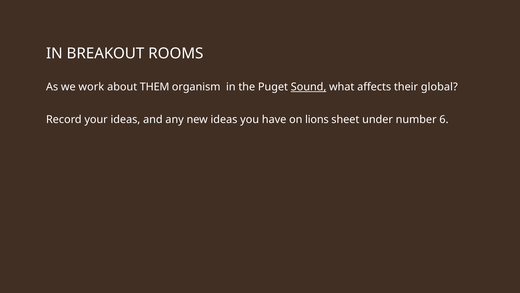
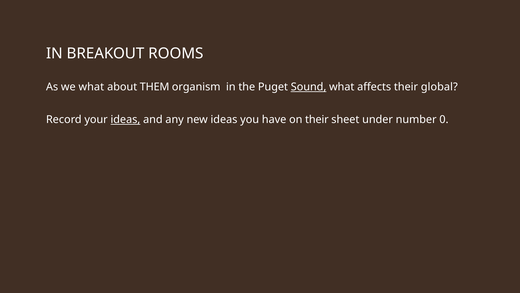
we work: work -> what (91, 87)
ideas underline: none -> present (125, 119)
on lions: lions -> their (317, 119)
6: 6 -> 0 (444, 119)
